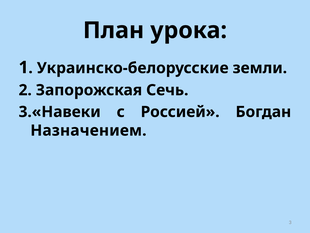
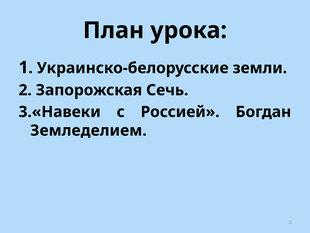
Назначением: Назначением -> Земледелием (88, 130)
